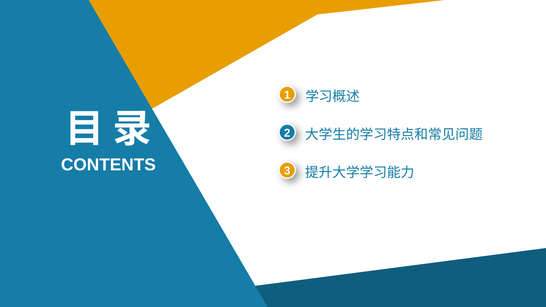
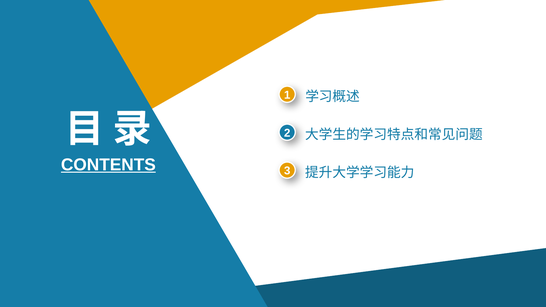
CONTENTS underline: none -> present (108, 165)
